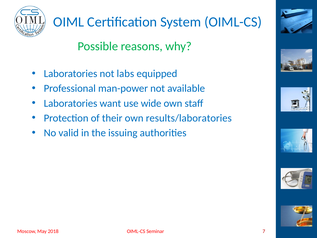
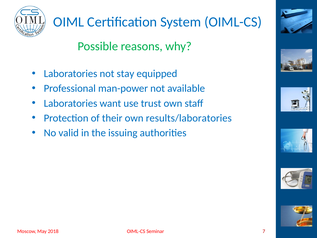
labs: labs -> stay (125, 74)
wide: wide -> trust (151, 103)
